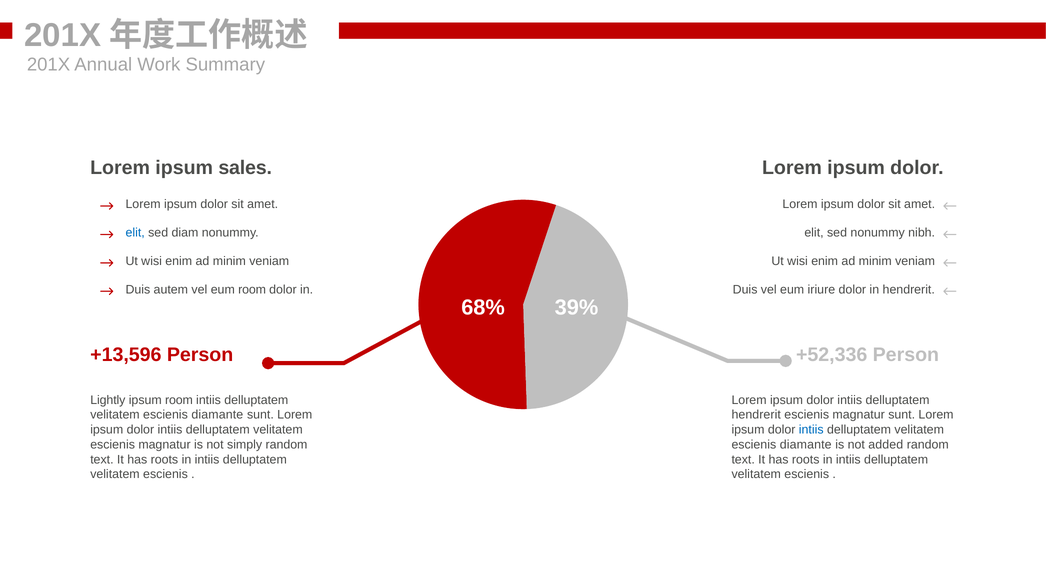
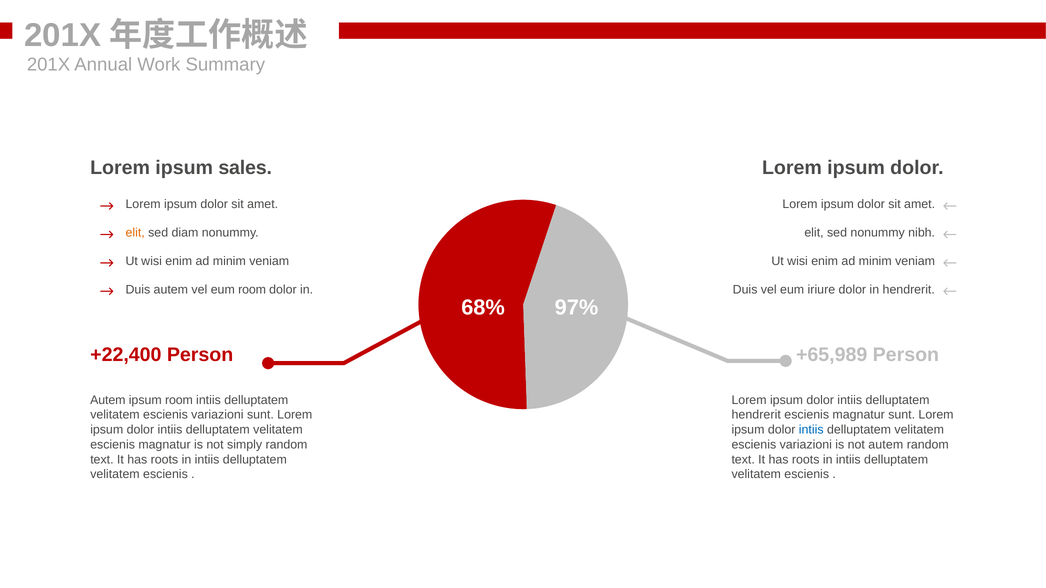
elit colour: blue -> orange (135, 233)
39%: 39% -> 97% (577, 308)
+13,596: +13,596 -> +22,400 (126, 355)
+52,336: +52,336 -> +65,989 (832, 355)
Lightly: Lightly -> Autem (108, 400)
diamante: diamante -> variazioni (217, 415)
diamante: diamante -> variazioni (806, 445)
not added: added -> autem (886, 445)
